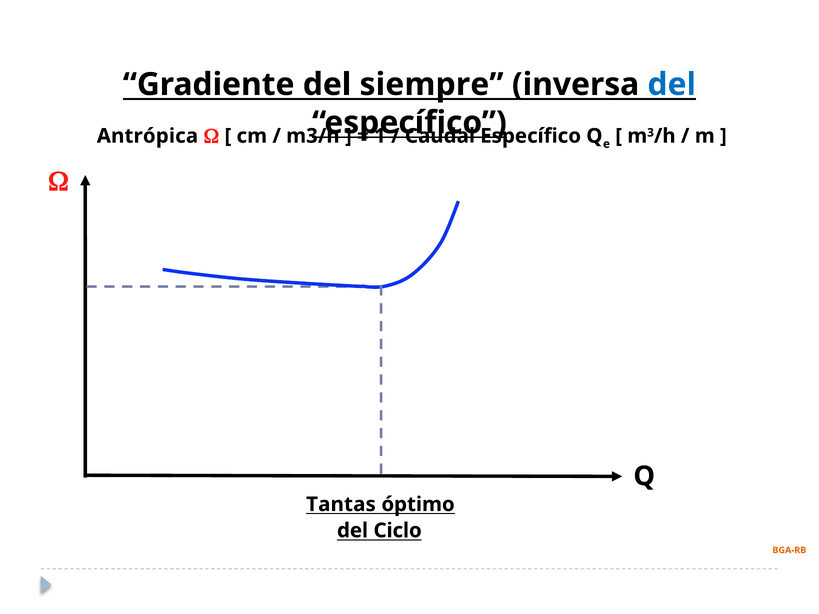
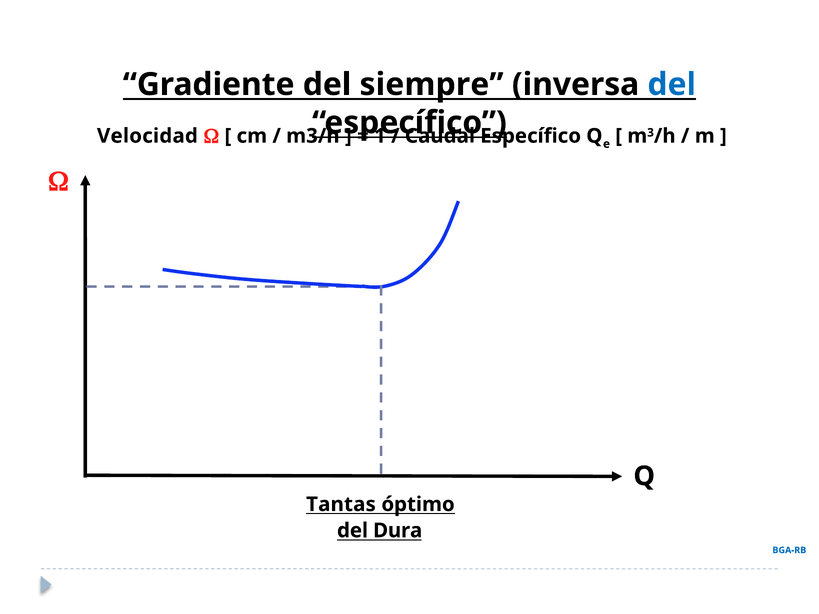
Antrópica: Antrópica -> Velocidad (147, 136)
Ciclo: Ciclo -> Dura (398, 531)
BGA-RB colour: orange -> blue (789, 550)
